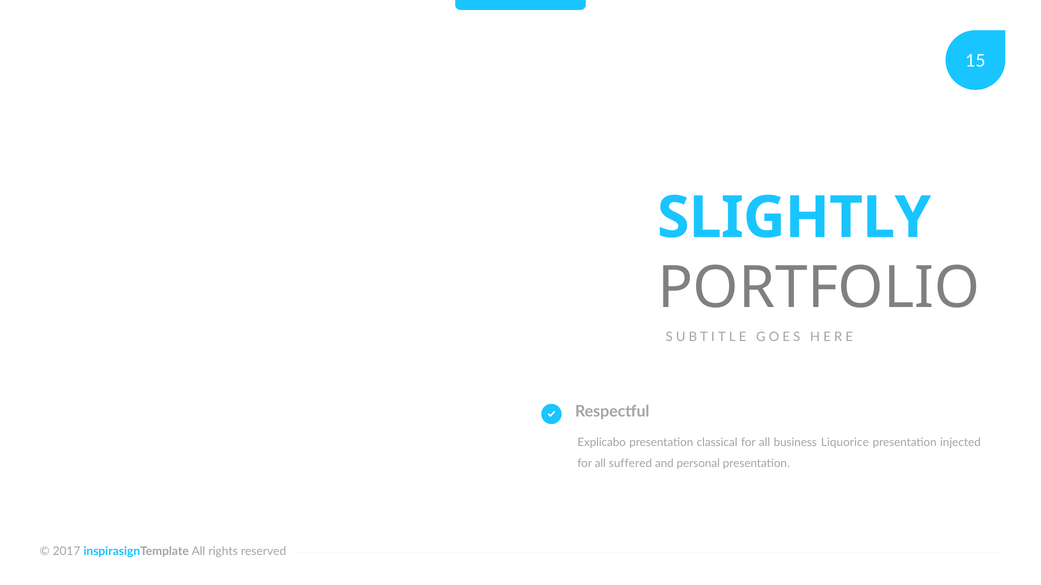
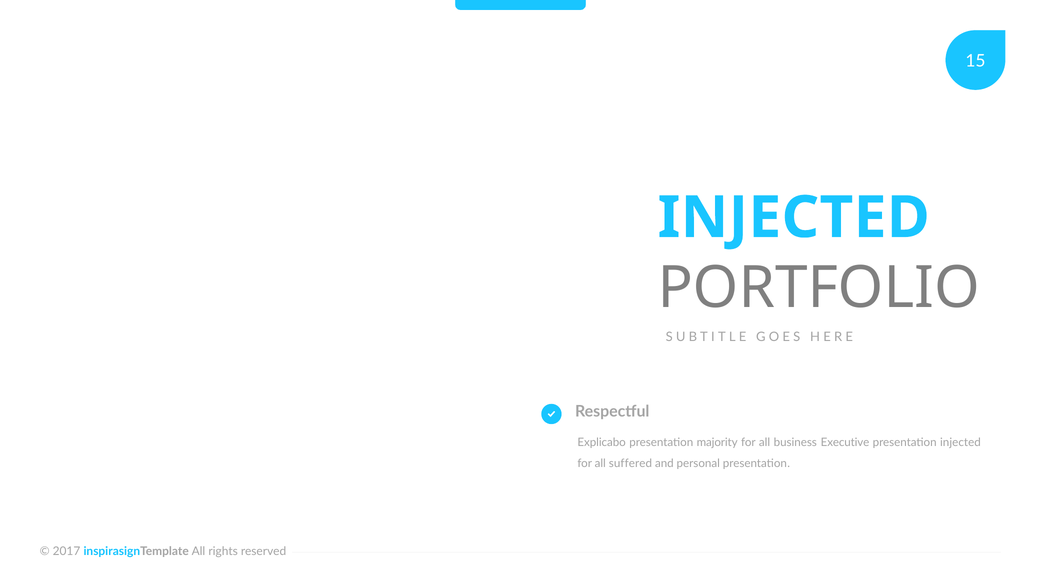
SLIGHTLY: SLIGHTLY -> INJECTED (794, 218)
classical: classical -> majority (717, 443)
Liquorice: Liquorice -> Executive (845, 443)
